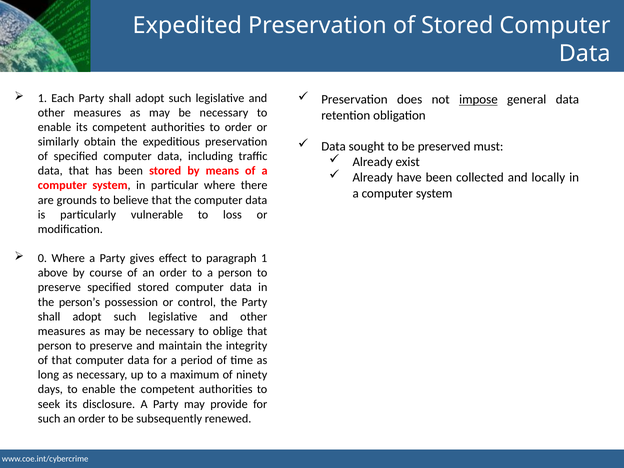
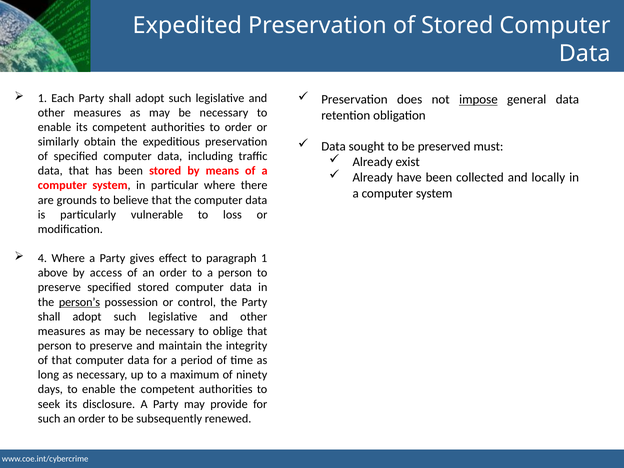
0: 0 -> 4 (42, 258)
course: course -> access (106, 273)
person’s underline: none -> present (79, 302)
